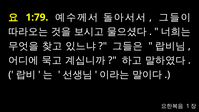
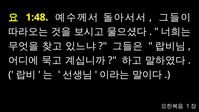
1:79: 1:79 -> 1:48 (37, 17)
